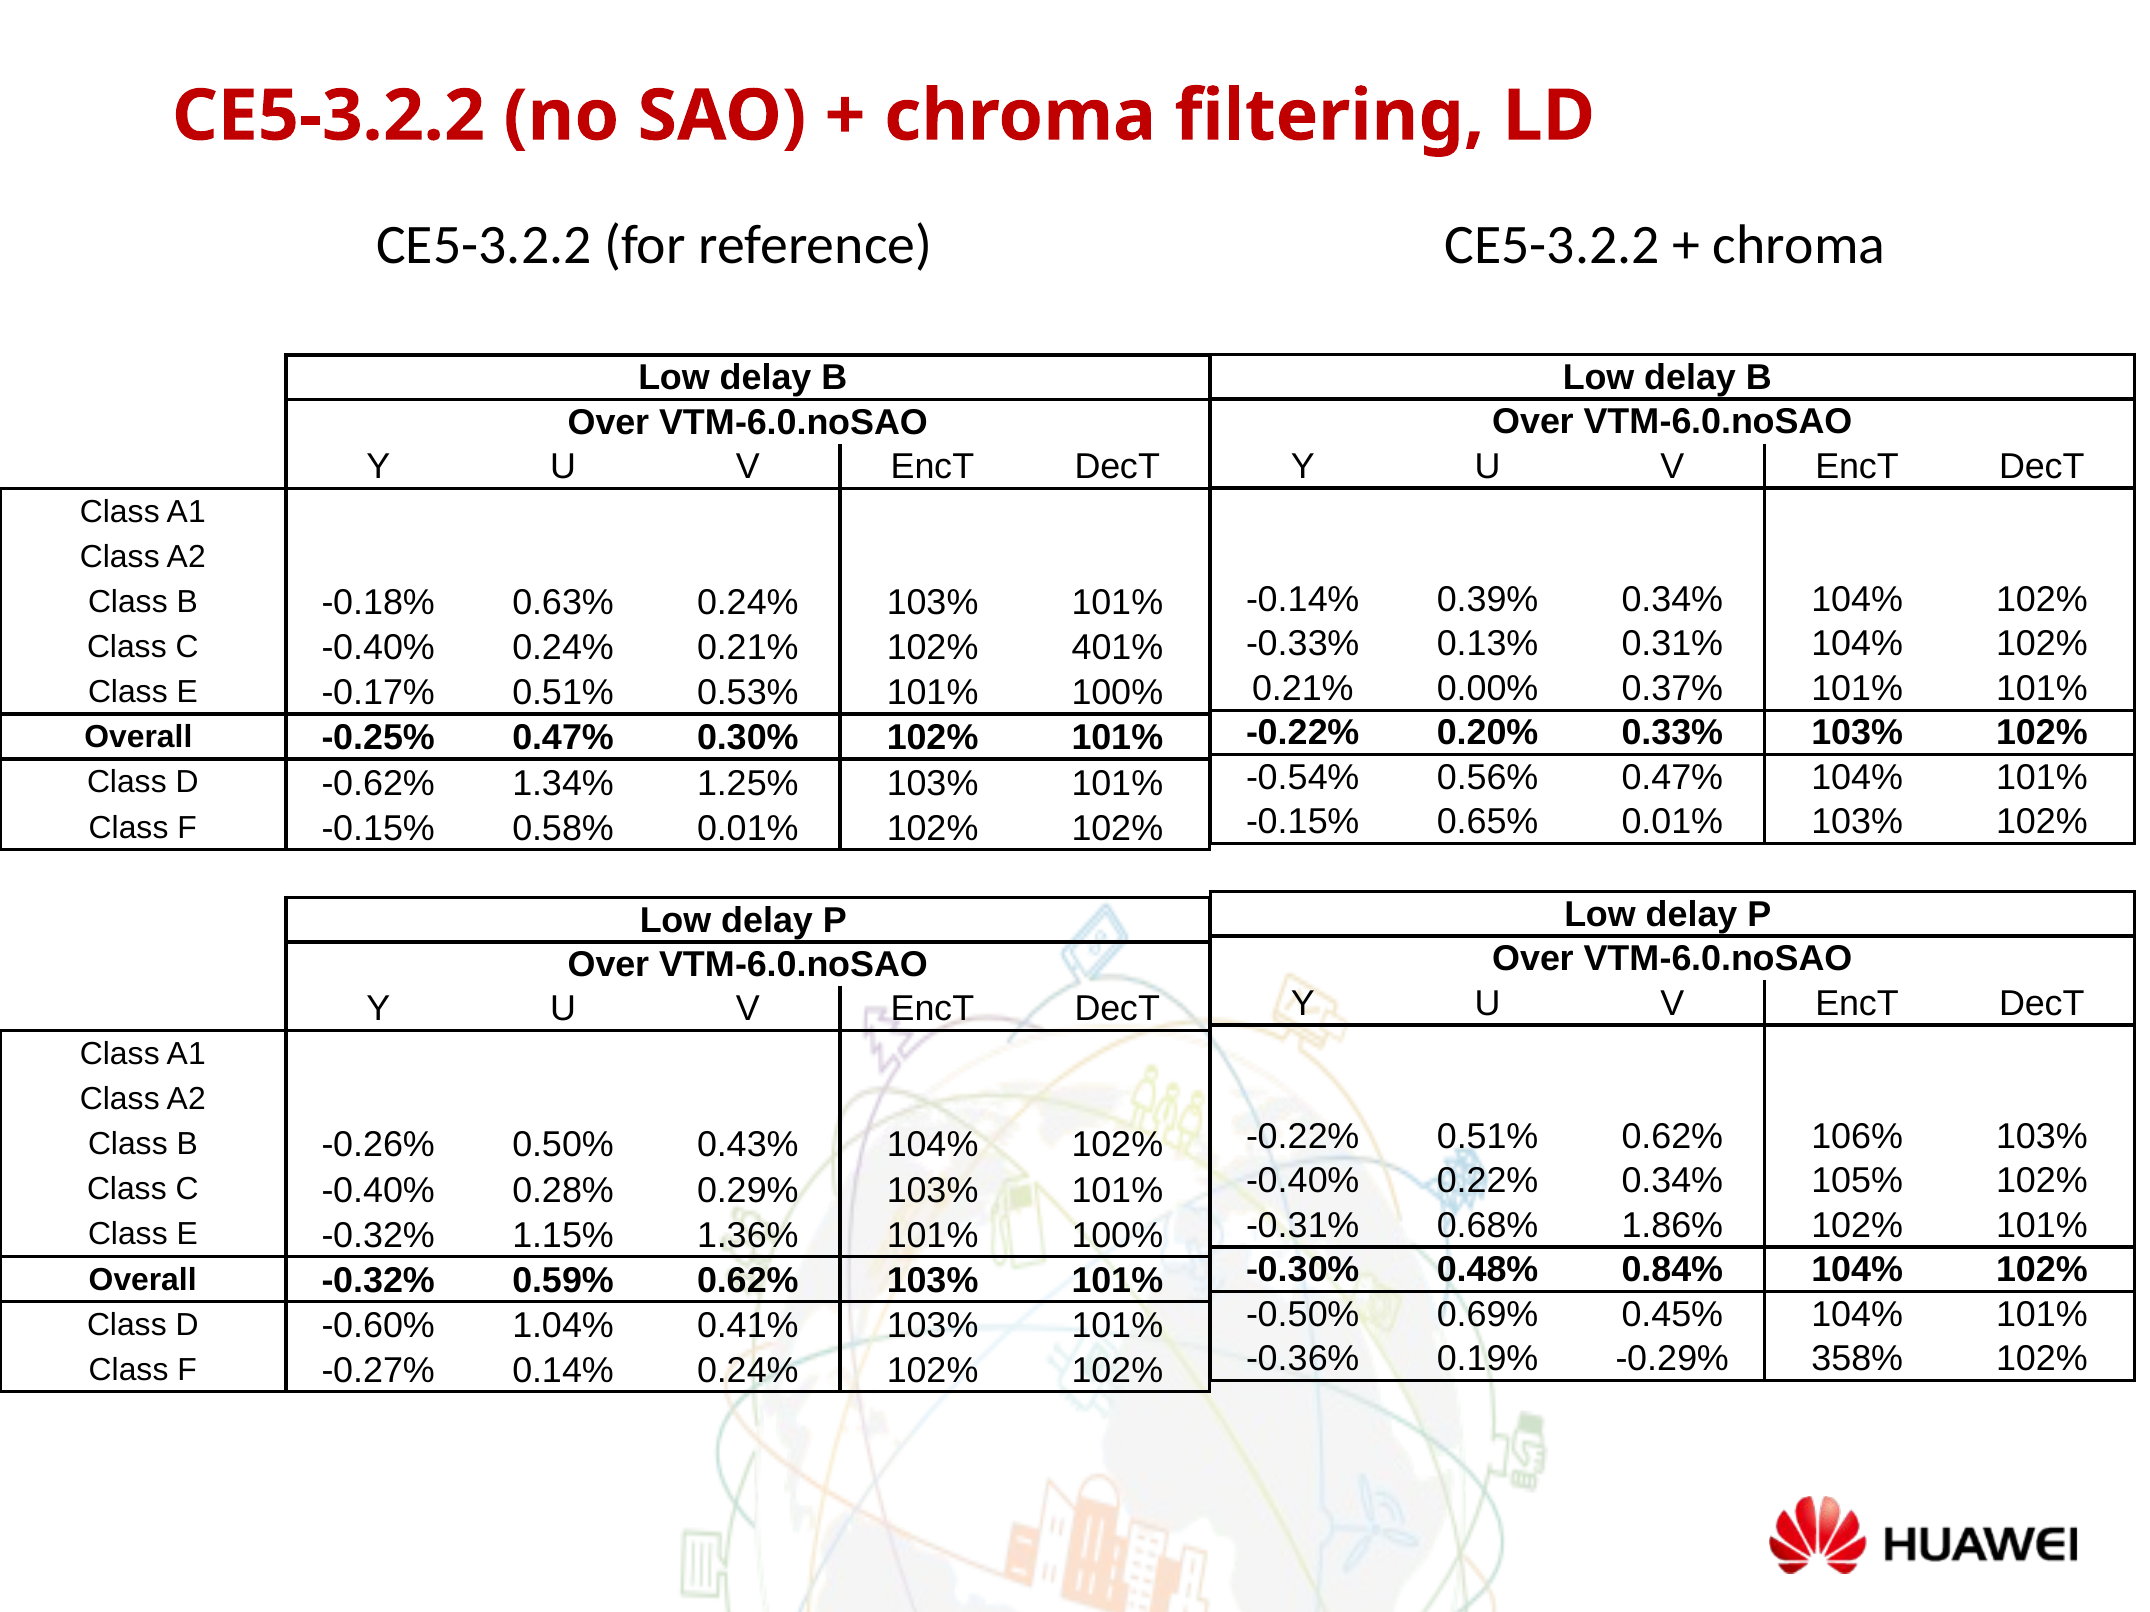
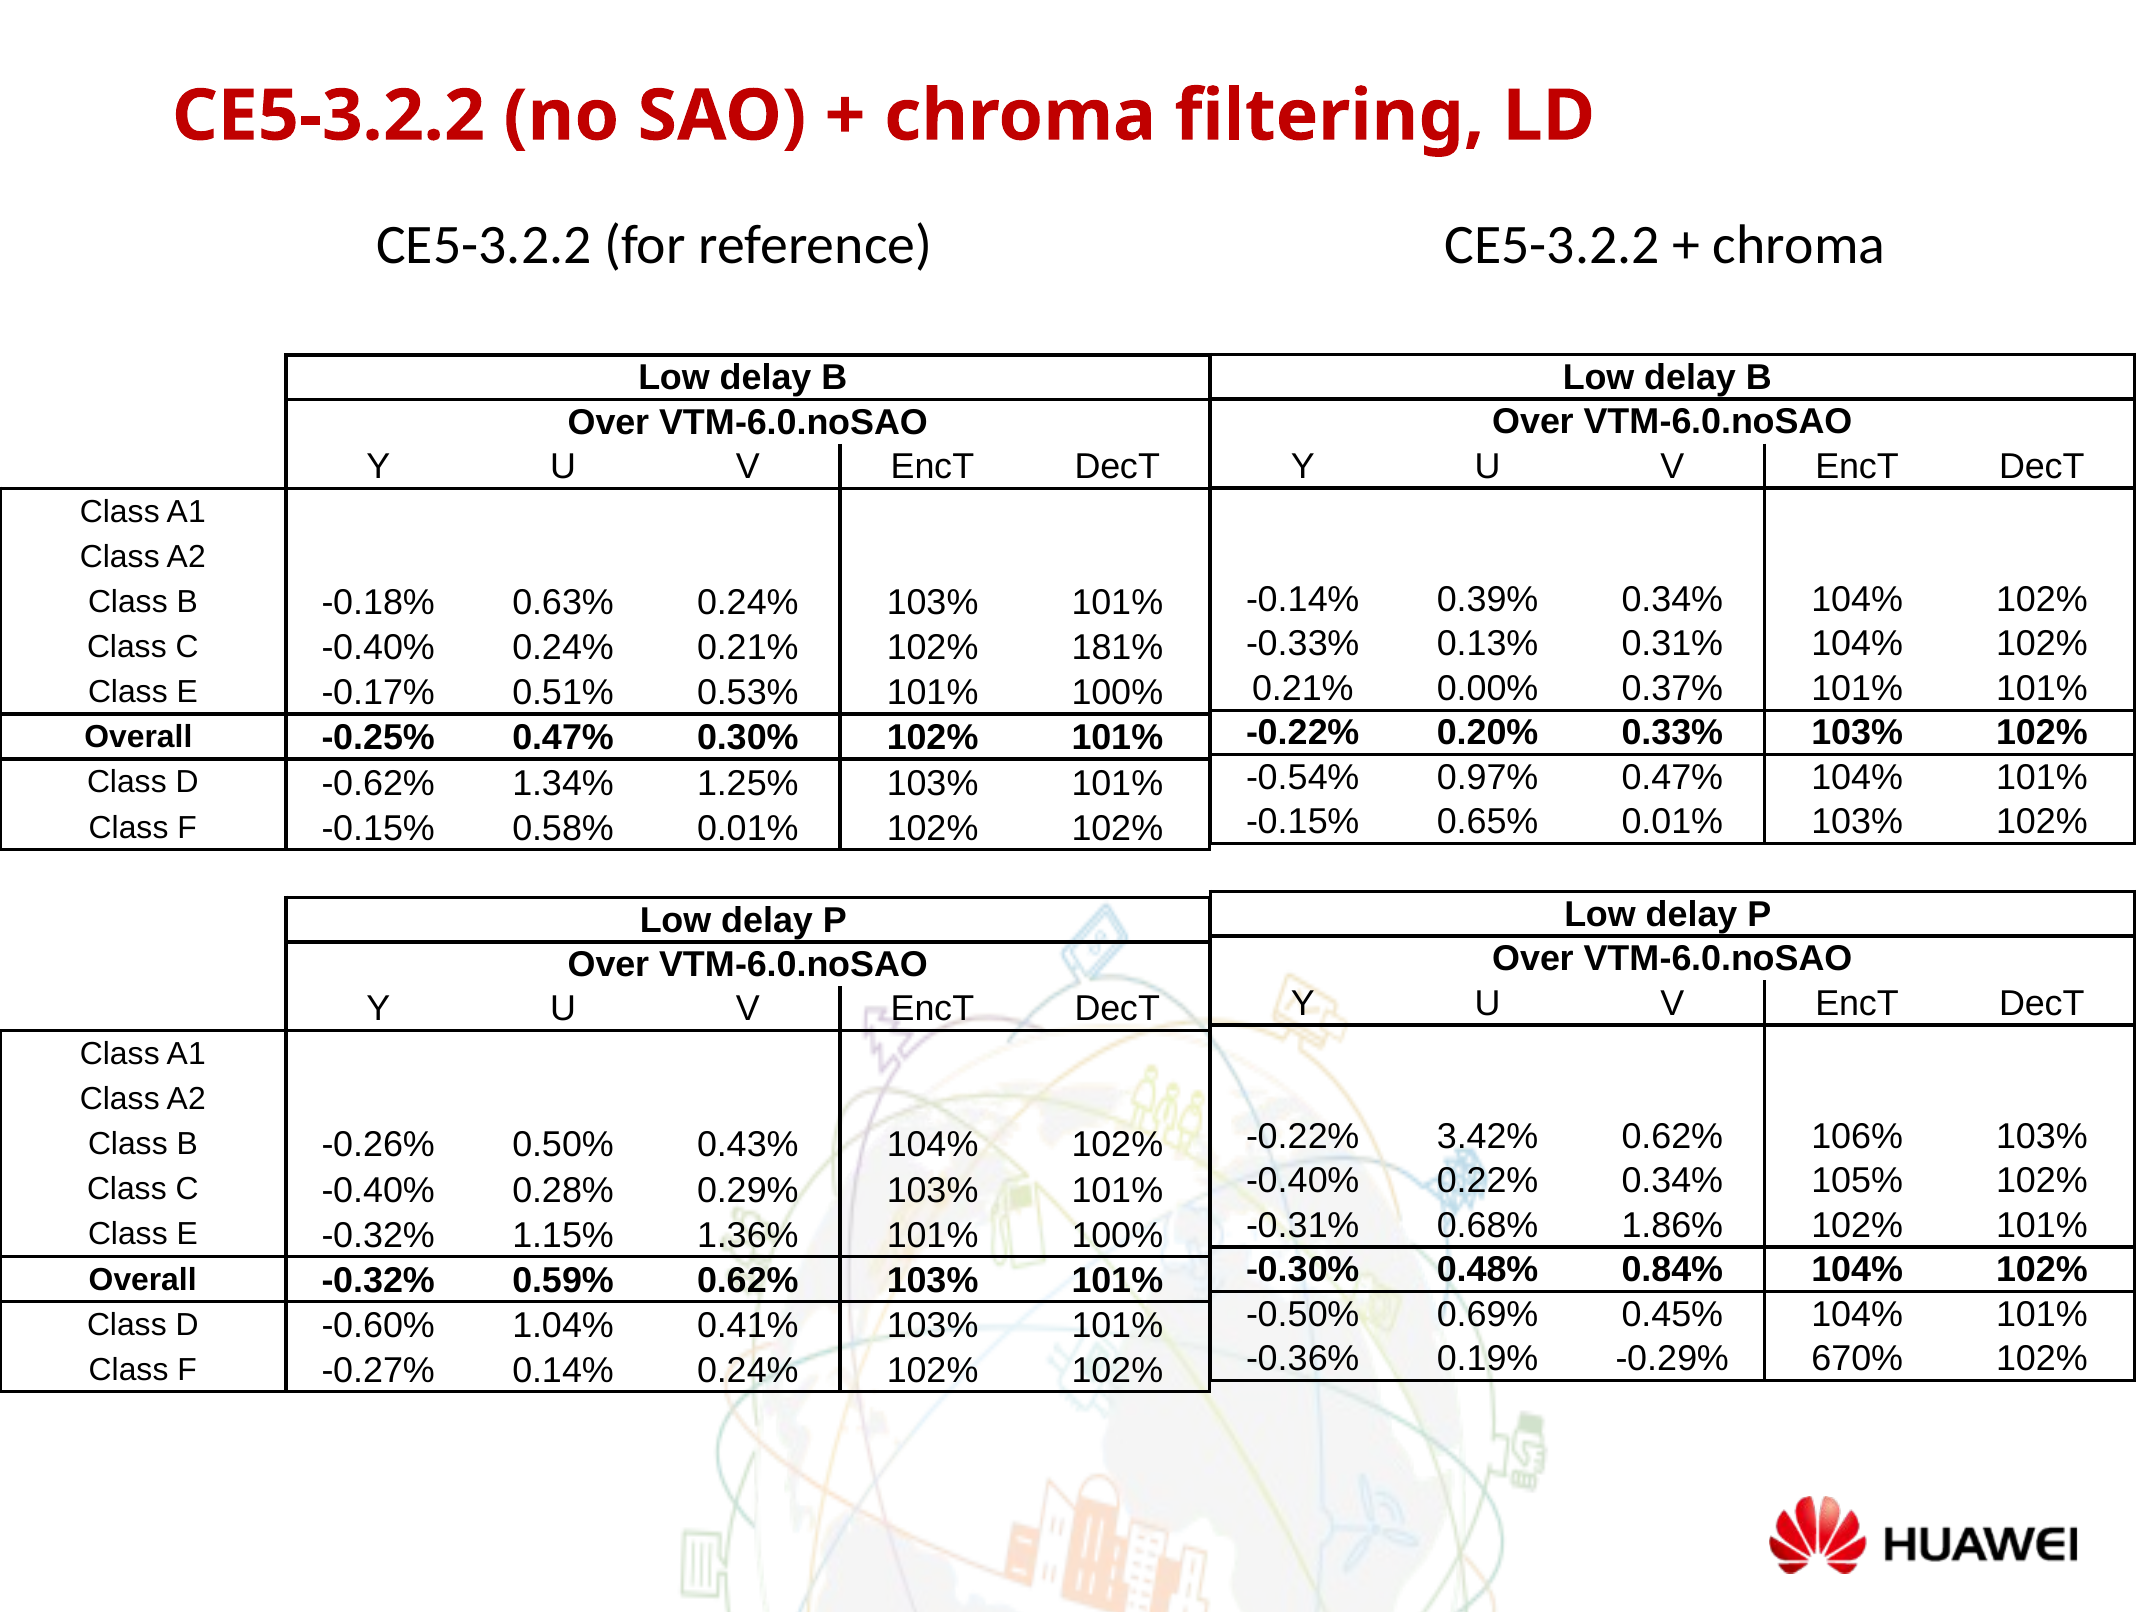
401%: 401% -> 181% (1117, 648)
0.56%: 0.56% -> 0.97% (1488, 778)
-0.22% 0.51%: 0.51% -> 3.42% (1488, 1137)
358%: 358% -> 670% (1857, 1359)
